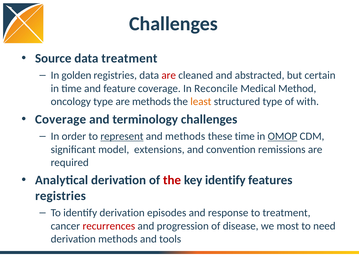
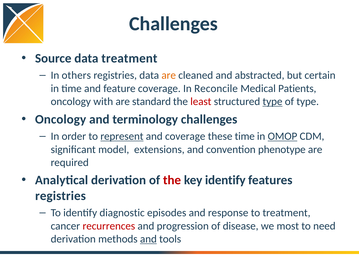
golden: golden -> others (76, 75)
are colour: red -> orange (169, 75)
Method: Method -> Patients (297, 89)
oncology type: type -> with (103, 102)
are methods: methods -> standard (152, 102)
least colour: orange -> red (201, 102)
type underline: none -> present (273, 102)
of with: with -> type (308, 102)
Coverage: Coverage -> Oncology (61, 119)
and methods: methods -> coverage (185, 136)
remissions: remissions -> phenotype (282, 150)
identify derivation: derivation -> diagnostic (122, 213)
and underline: none -> present (148, 239)
